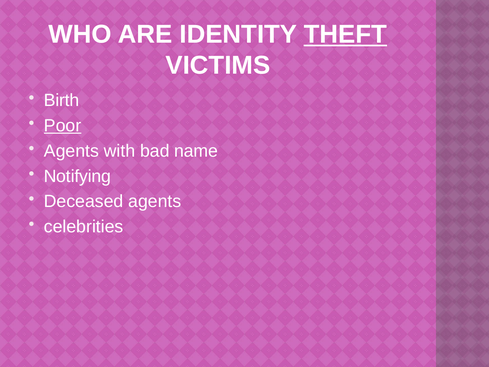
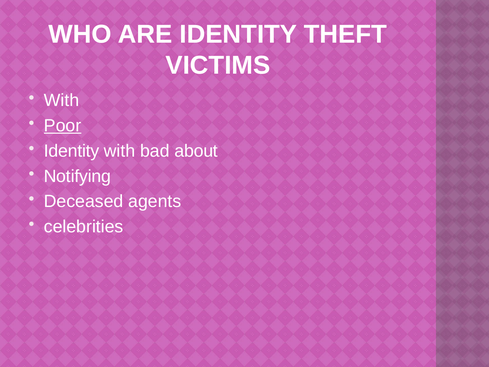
THEFT underline: present -> none (345, 34)
Birth: Birth -> With (62, 100)
Agents: Agents -> Identity (72, 151)
name: name -> about (196, 151)
